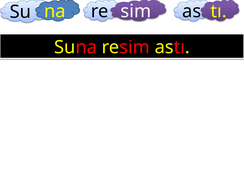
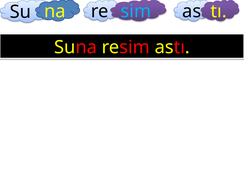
sim colour: white -> light blue (136, 11)
